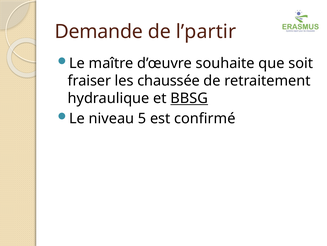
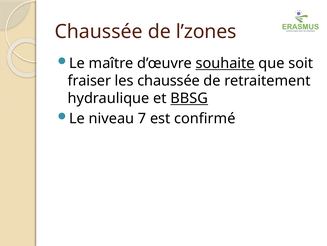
Demande: Demande -> Chaussée (99, 32)
l’partir: l’partir -> l’zones (206, 32)
souhaite underline: none -> present (225, 63)
5: 5 -> 7 (142, 118)
